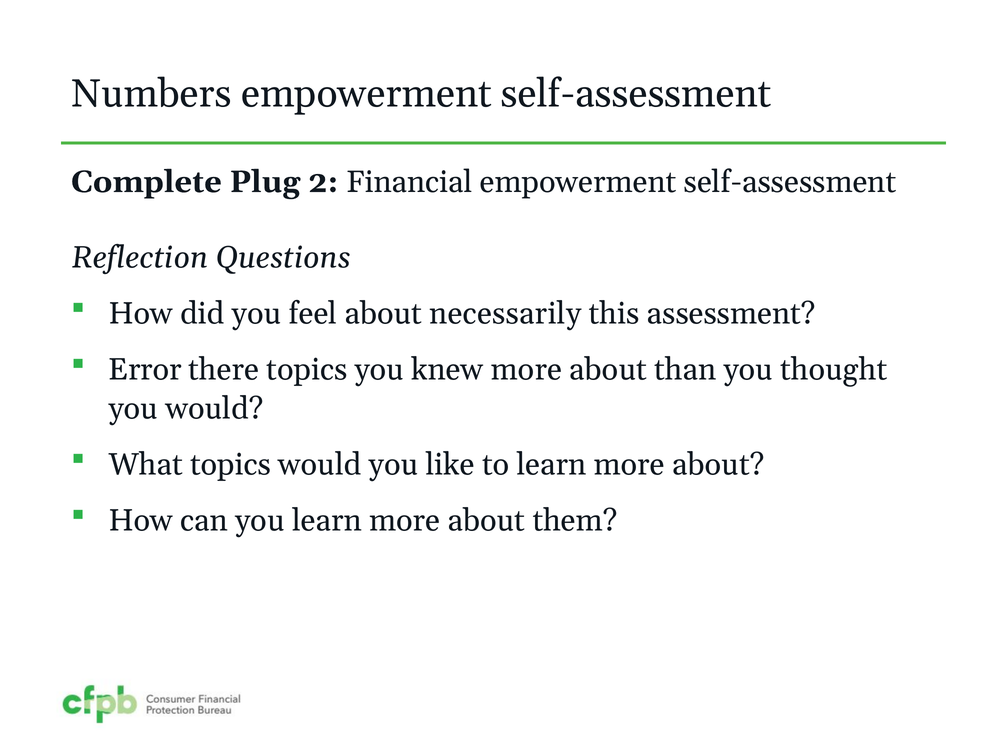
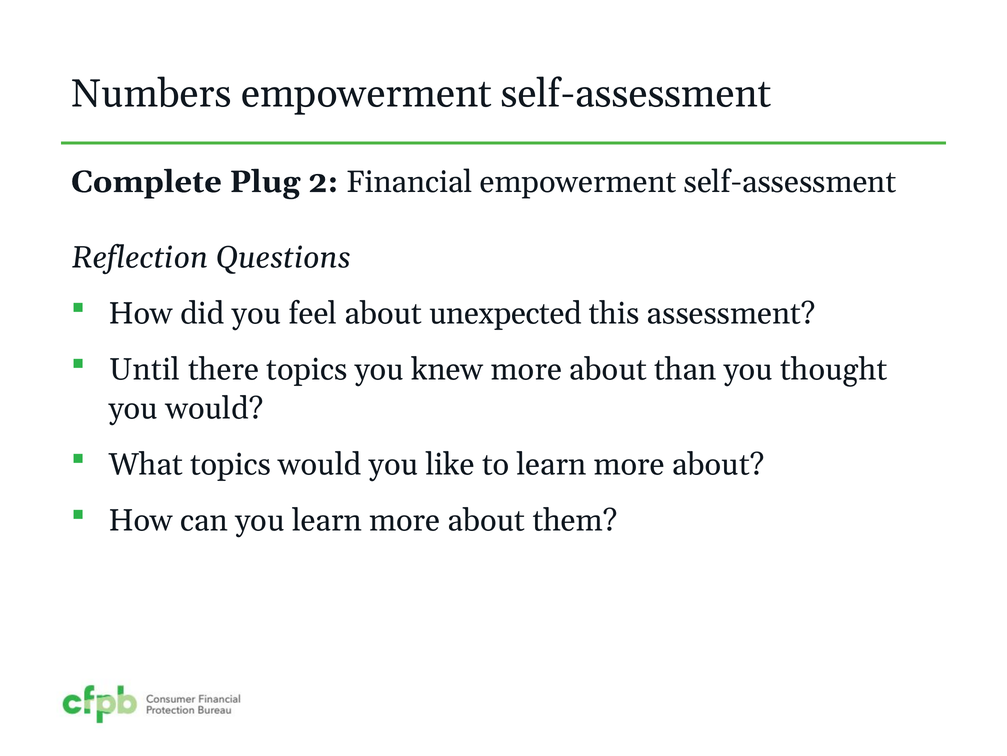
necessarily: necessarily -> unexpected (506, 313)
Error: Error -> Until (145, 369)
